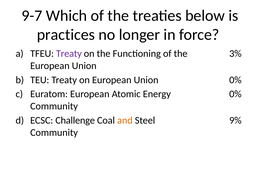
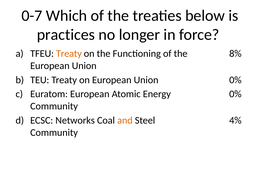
9-7: 9-7 -> 0-7 (32, 16)
Treaty colour: purple -> orange (69, 54)
3%: 3% -> 8% (235, 54)
Challenge: Challenge -> Networks (75, 120)
9%: 9% -> 4% (235, 120)
